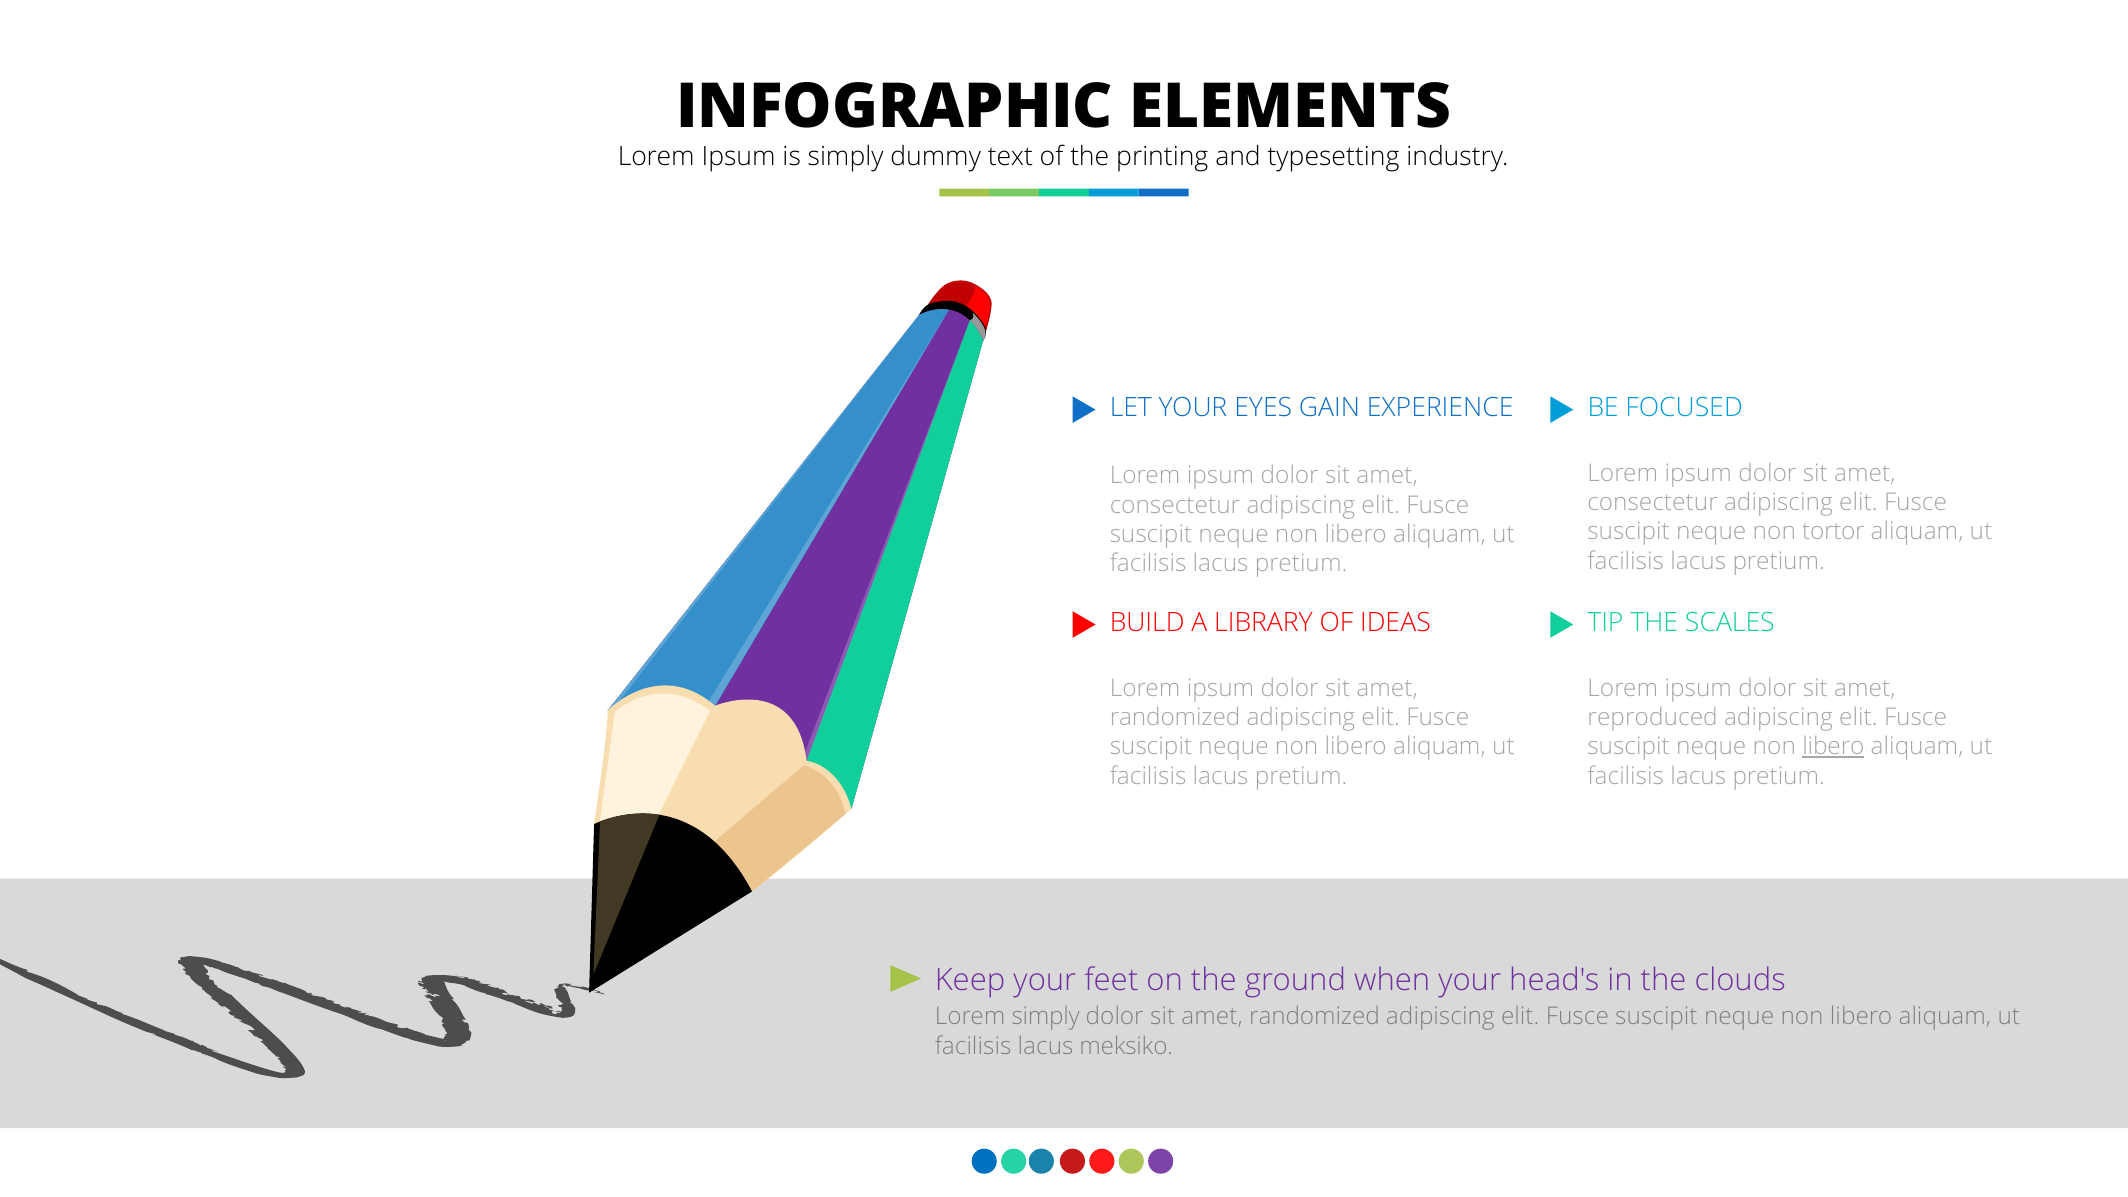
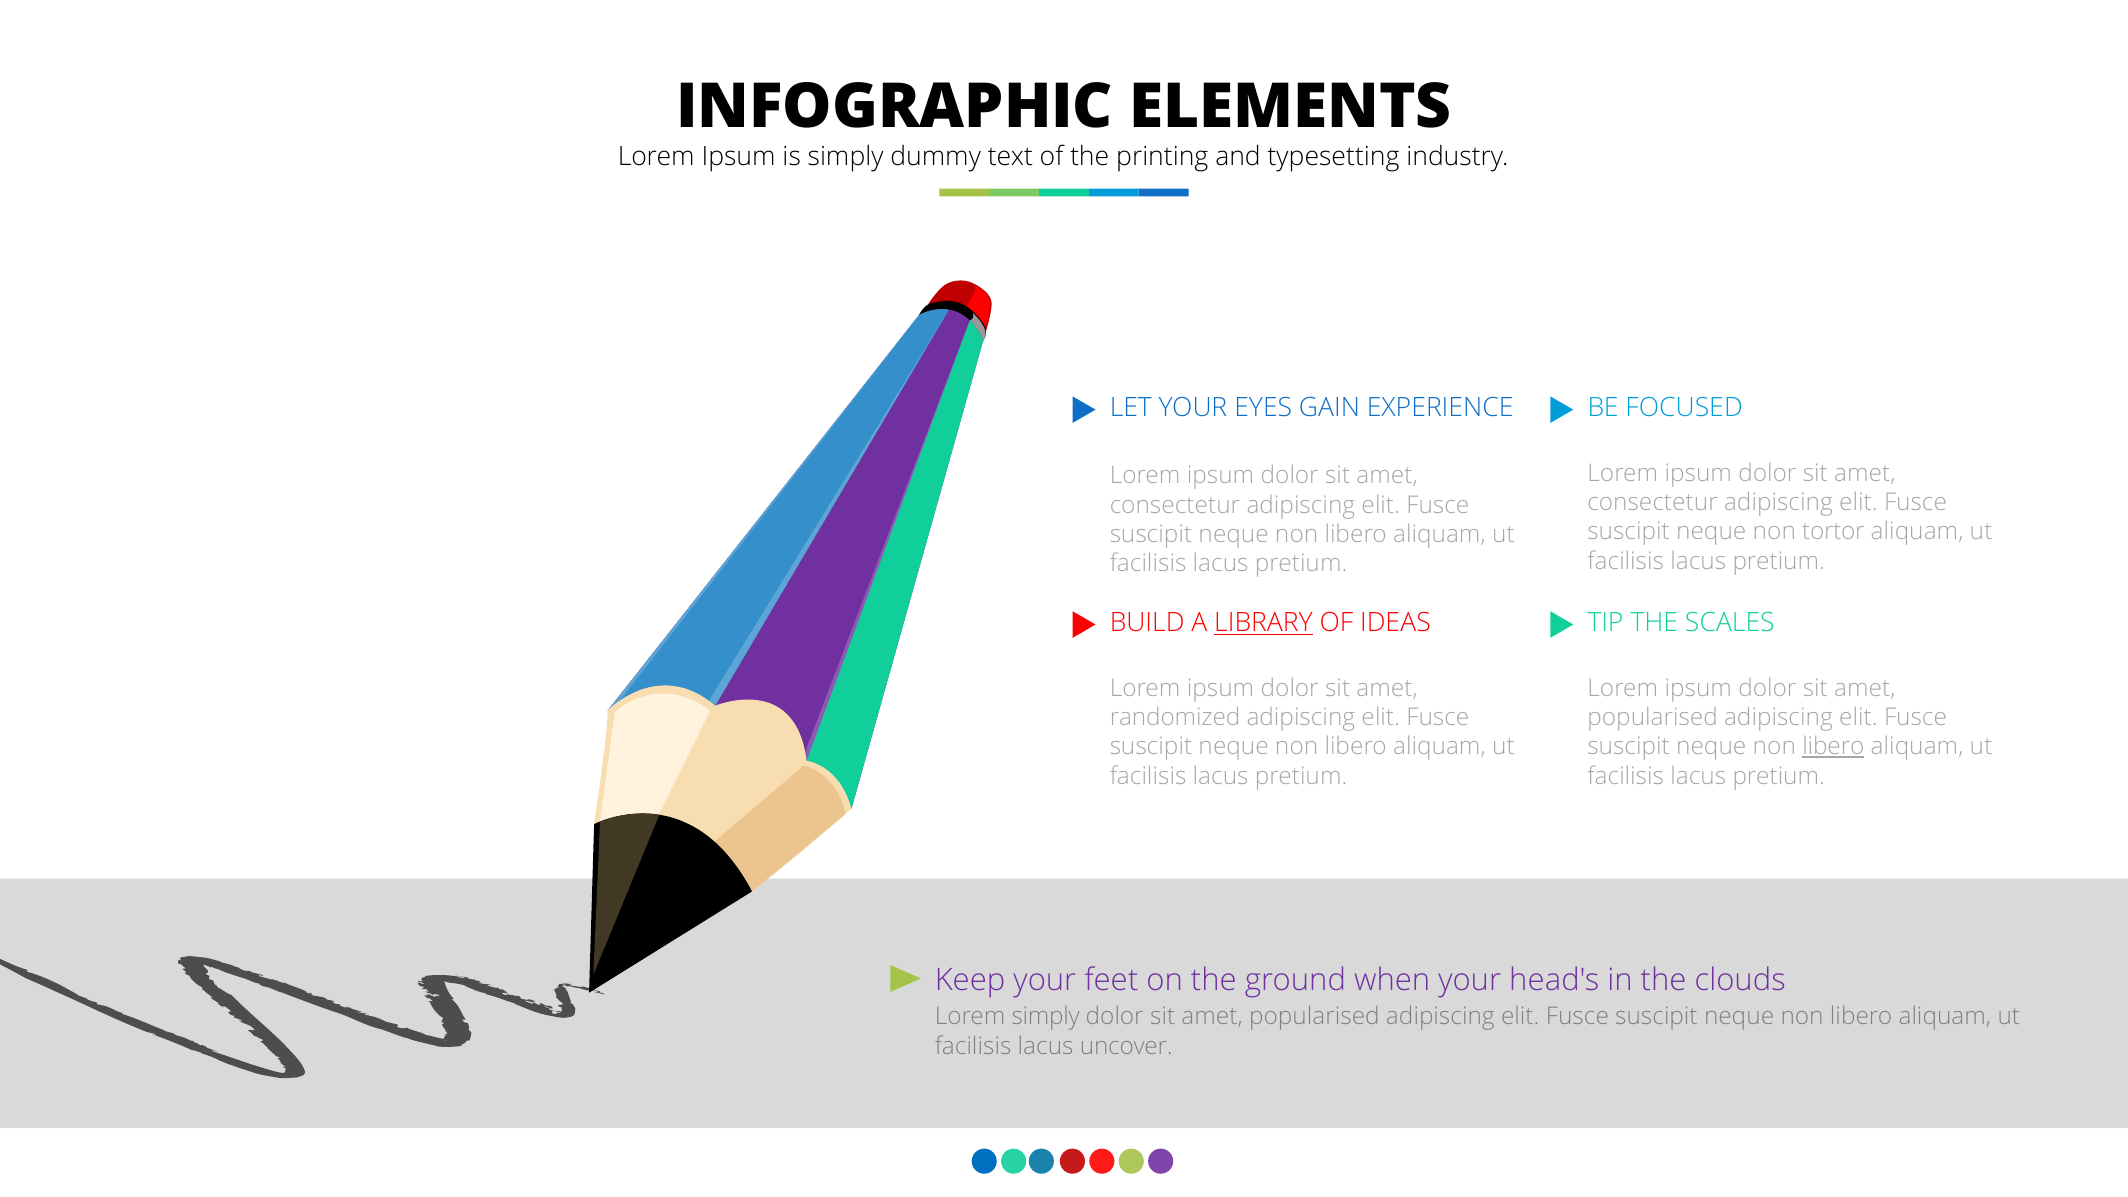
LIBRARY underline: none -> present (1263, 623)
reproduced: reproduced -> popularised (1653, 717)
randomized: randomized -> popularised (1314, 1017)
meksiko: meksiko -> uncover (1126, 1046)
